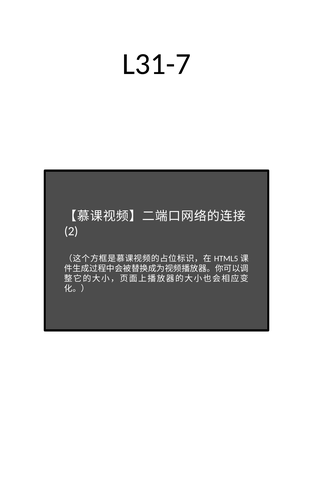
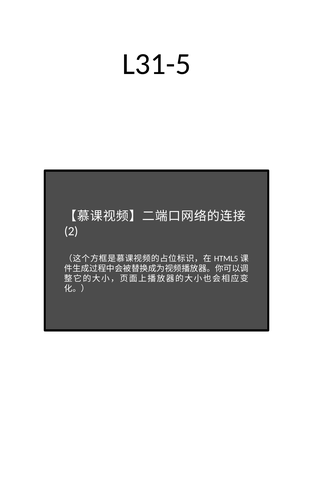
L31-7: L31-7 -> L31-5 (156, 64)
